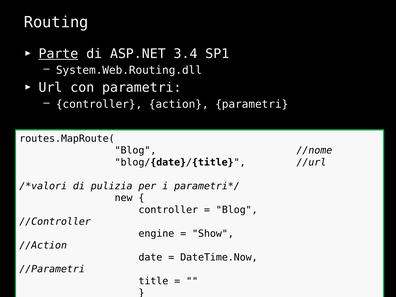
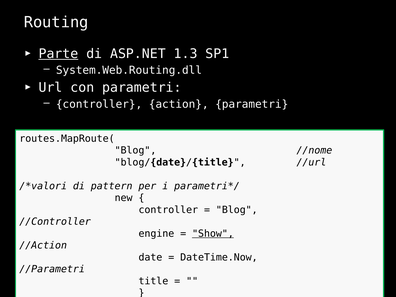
3.4: 3.4 -> 1.3 (186, 54)
pulizia: pulizia -> pattern (112, 186)
Show underline: none -> present (213, 234)
